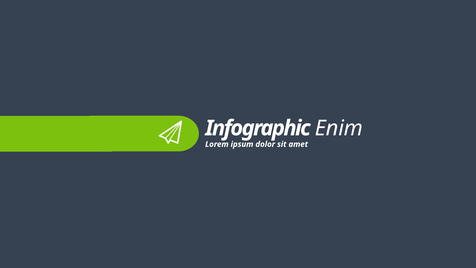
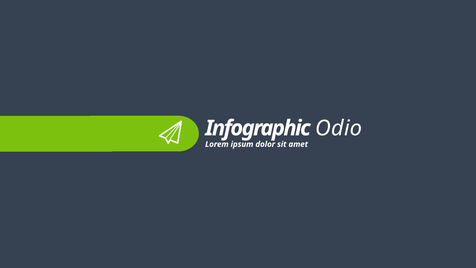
Enim: Enim -> Odio (339, 128)
